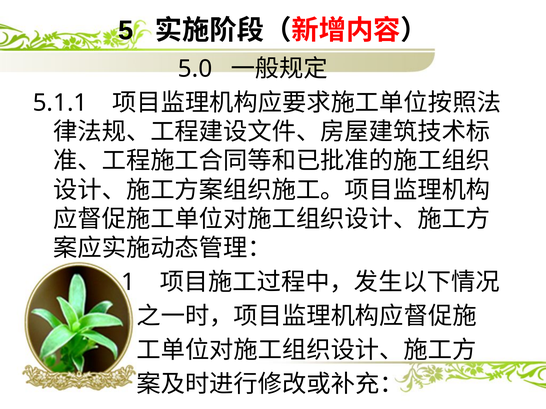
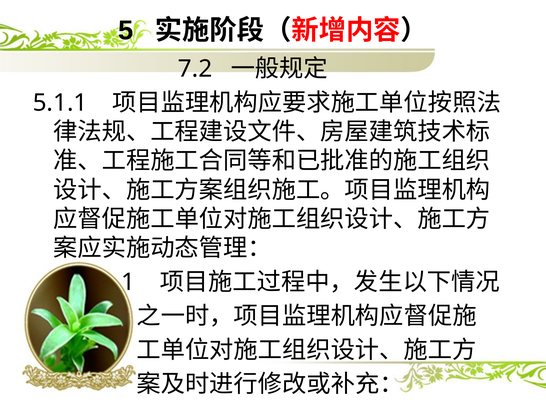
5.0: 5.0 -> 7.2 (195, 69)
